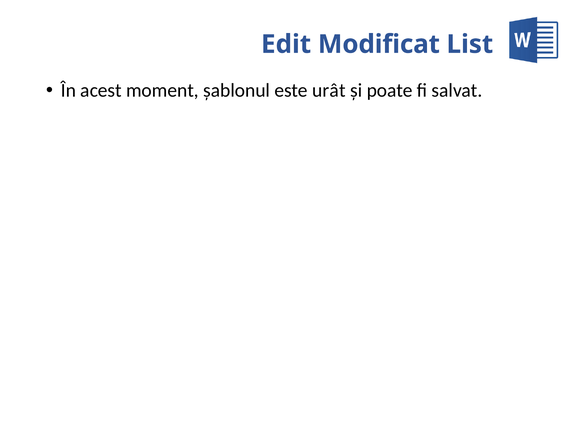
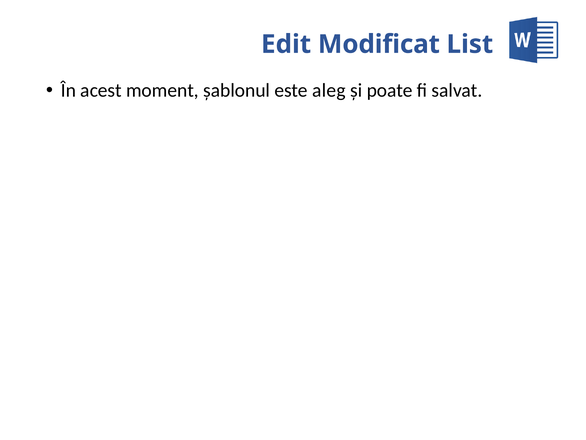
urât: urât -> aleg (329, 90)
